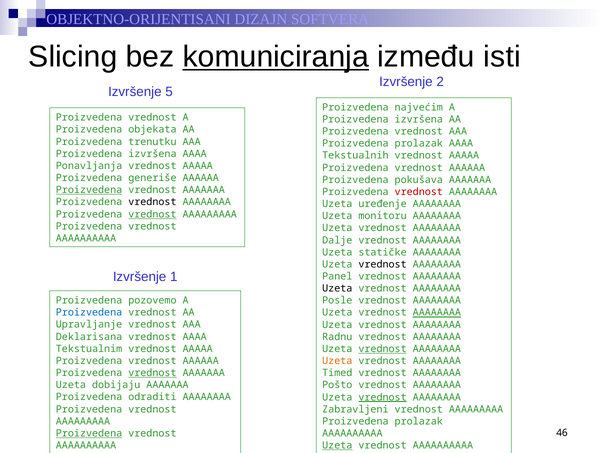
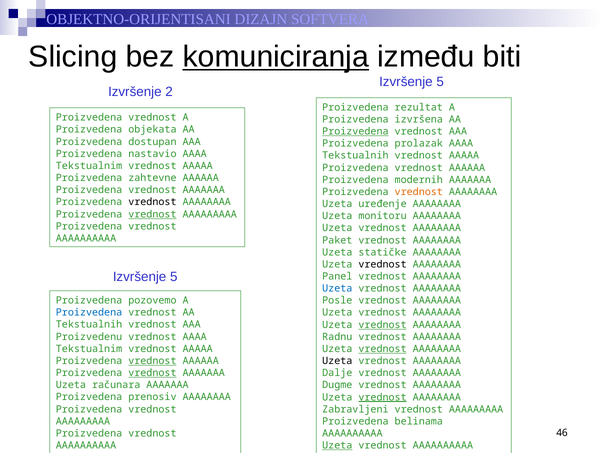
isti: isti -> biti (502, 57)
2: 2 -> 5 (440, 82)
5: 5 -> 2 (169, 92)
najvećim: najvećim -> rezultat (419, 107)
Proizvedena underline: none -> present (355, 131)
trenutku: trenutku -> dostupan (152, 142)
izvršena: izvršena -> nastavio (152, 154)
Ponavljanja: Ponavljanja -> Tekstualnim (89, 166)
generiše: generiše -> zahtevne (152, 178)
pokušava: pokušava -> modernih (419, 180)
Proizvedena underline: present -> none (89, 190)
vrednost colour: red -> orange (419, 192)
Dalje: Dalje -> Paket (337, 240)
1: 1 -> 5 (174, 277)
Uzeta colour: black -> blue (337, 289)
AAAAAAAA underline: present -> none (437, 313)
Upravljanje: Upravljanje -> Tekstualnih (89, 325)
vrednost underline: none -> present (383, 325)
Deklarisana: Deklarisana -> Proizvedenu (89, 337)
vrednost underline: none -> present (152, 361)
Uzeta colour: orange -> black (337, 361)
Timed: Timed -> Dalje (337, 373)
dobijaju: dobijaju -> računara (116, 385)
Pošto: Pošto -> Dugme (337, 385)
odraditi: odraditi -> prenosiv (152, 397)
prolazak: prolazak -> belinama (419, 421)
Proizvedena underline: present -> none (89, 433)
